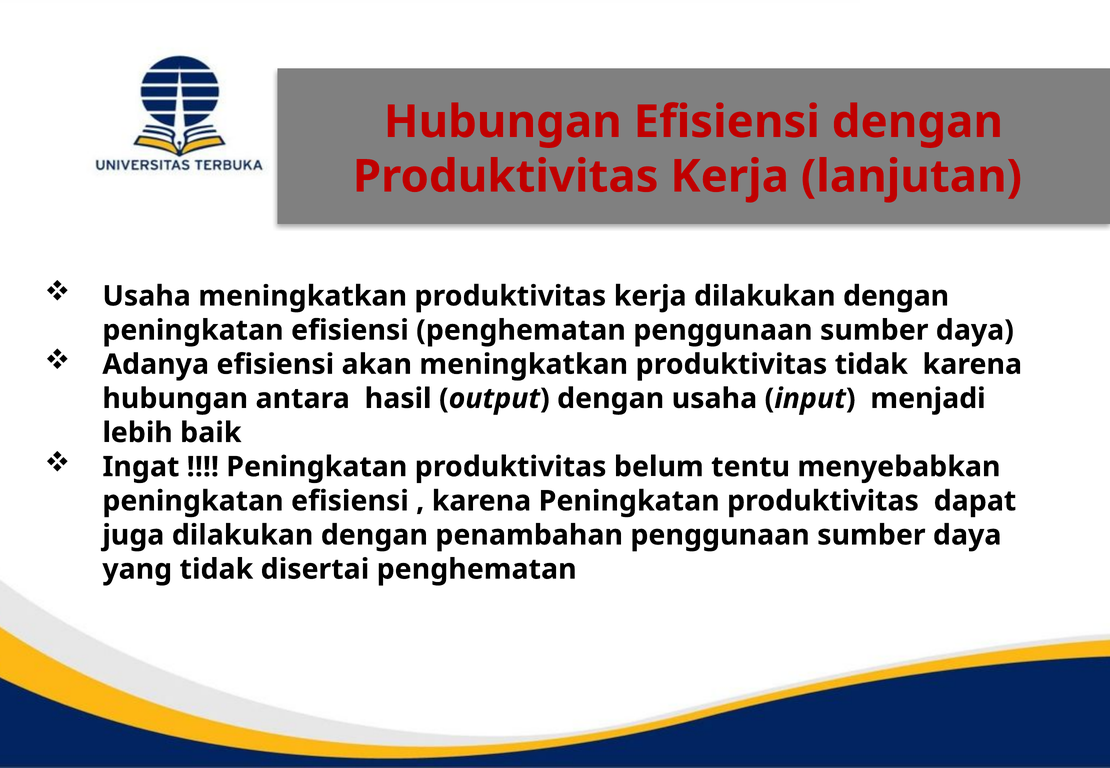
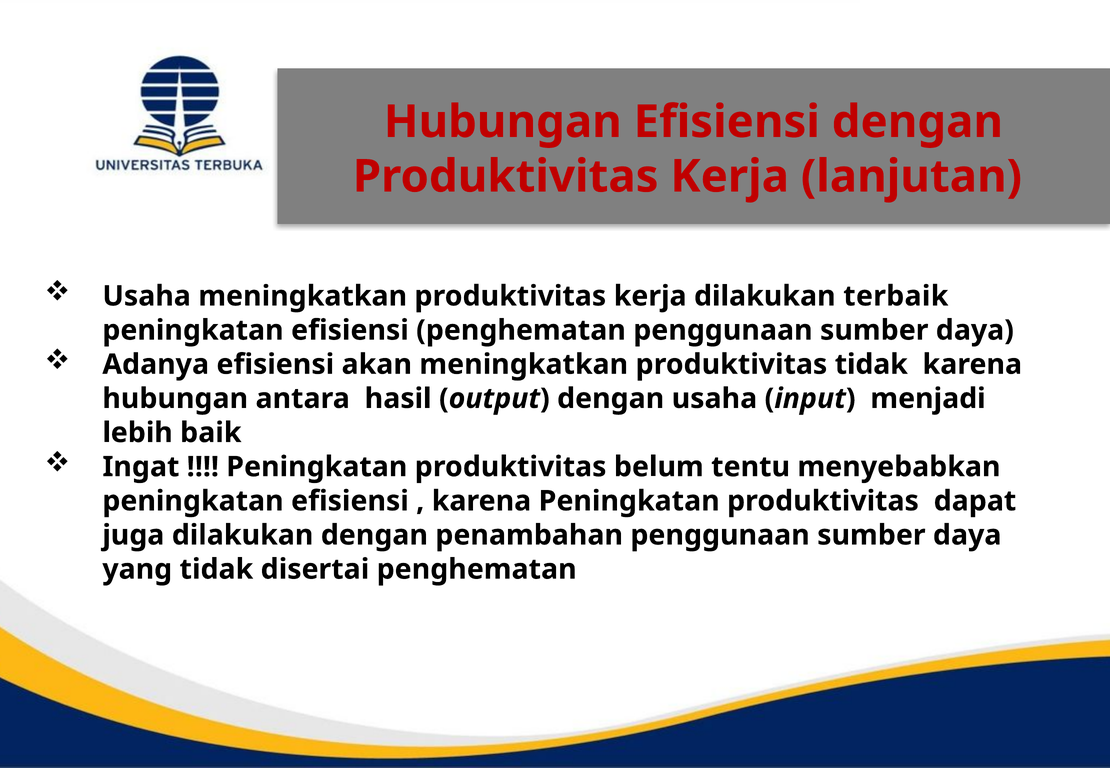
kerja dilakukan dengan: dengan -> terbaik (896, 296)
